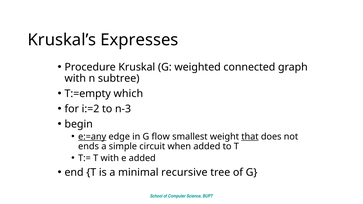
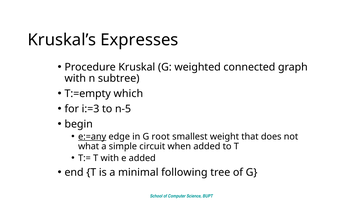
i:=2: i:=2 -> i:=3 (90, 109)
n-3: n-3 -> n-5 (123, 109)
flow: flow -> root (161, 137)
that underline: present -> none (250, 137)
ends: ends -> what (89, 147)
recursive: recursive -> following (184, 173)
